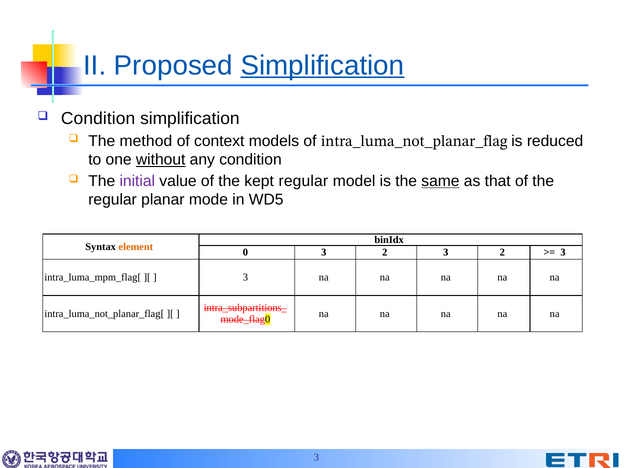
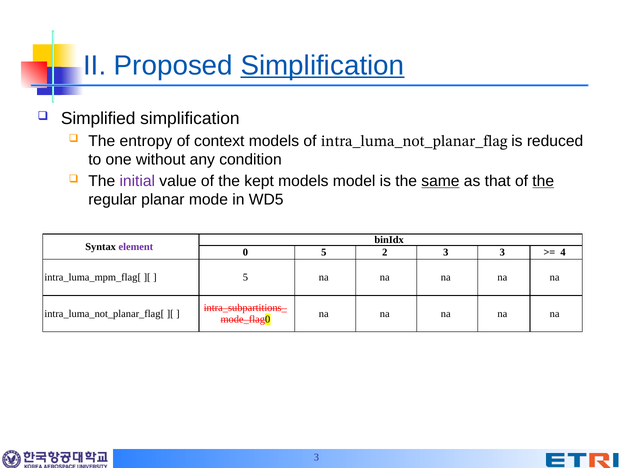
Condition: Condition -> Simplified (98, 119)
method: method -> entropy (146, 141)
without underline: present -> none (161, 160)
kept regular: regular -> models (303, 181)
the underline: none -> present (543, 181)
element colour: orange -> purple (136, 247)
0 3: 3 -> 5 (324, 253)
2 3 2: 2 -> 3 (502, 253)
3: 3 -> 4 (563, 253)
3: 3 -> 5 (245, 278)
